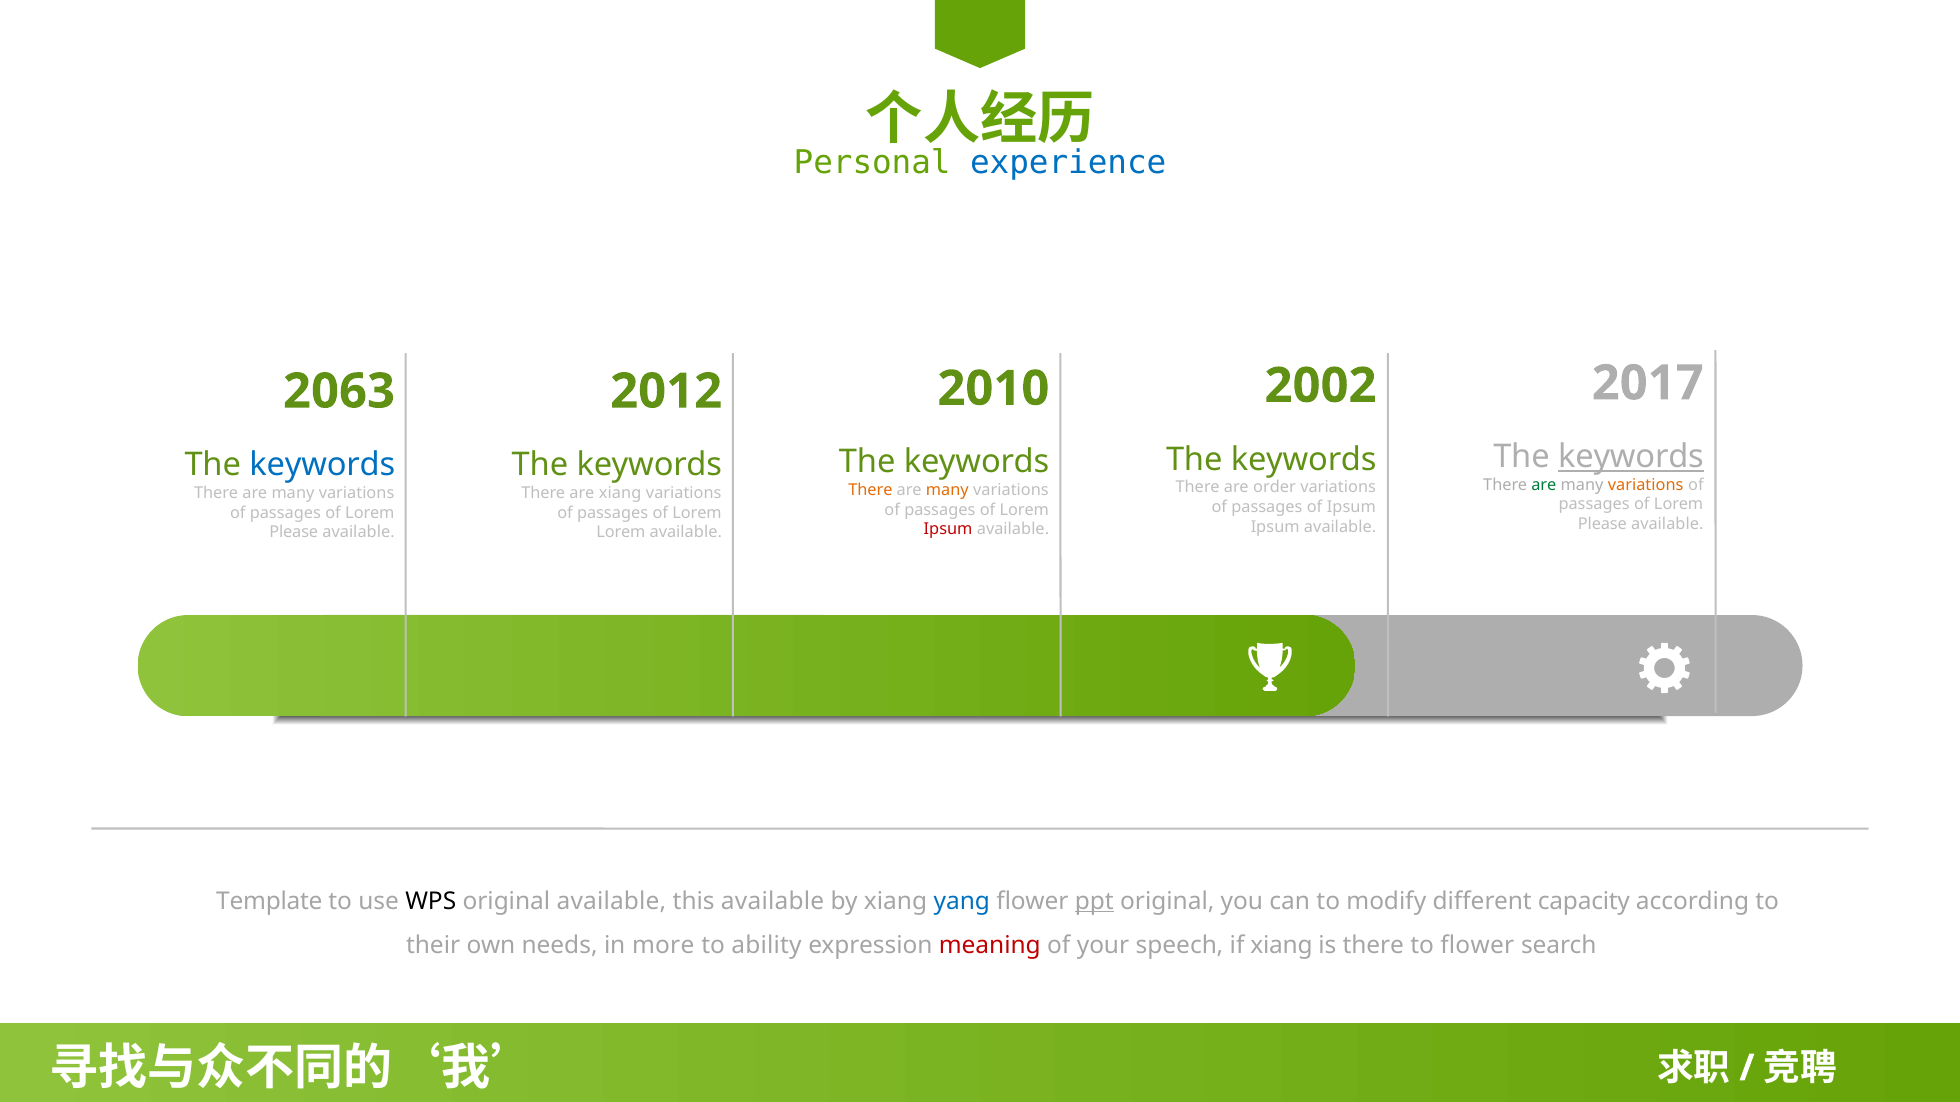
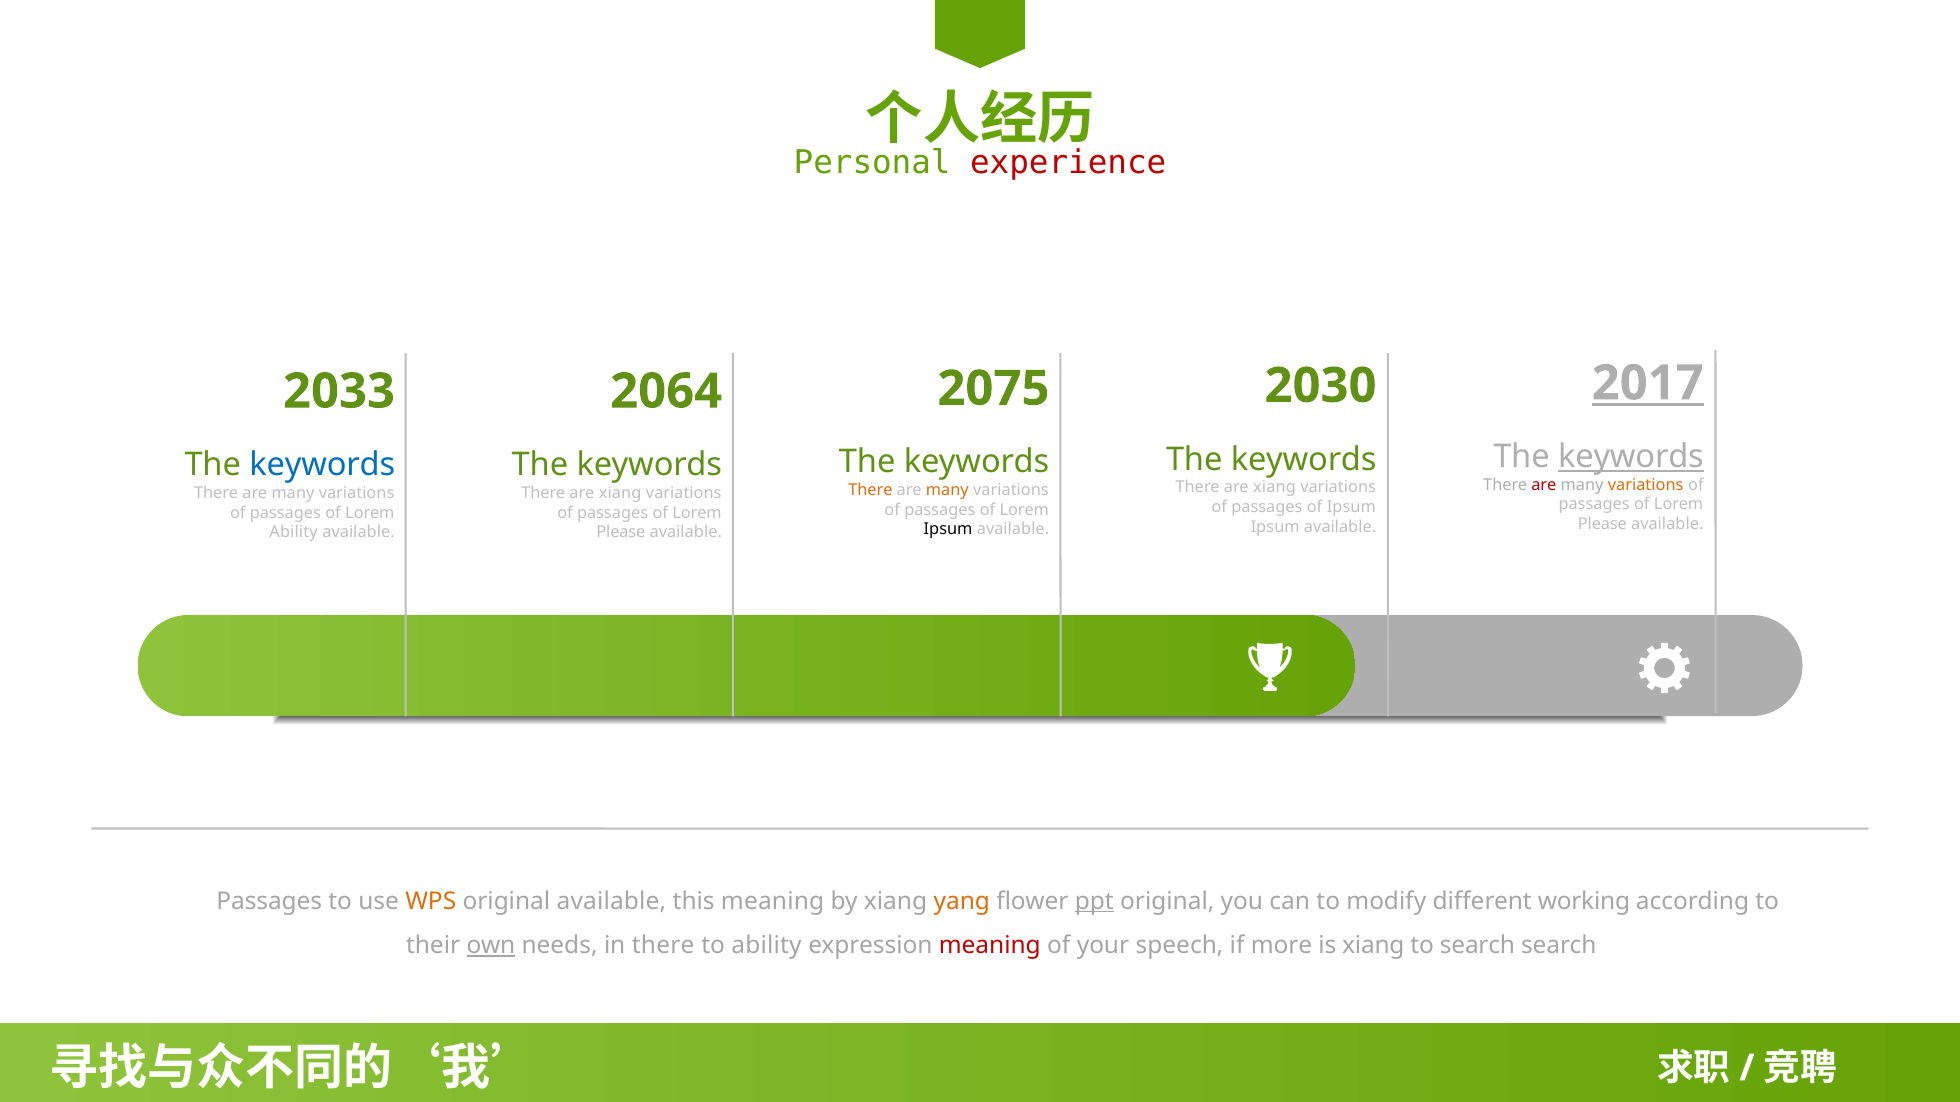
experience colour: blue -> red (1068, 163)
2017 underline: none -> present (1648, 383)
2002: 2002 -> 2030 (1321, 386)
2010: 2010 -> 2075 (993, 389)
2063: 2063 -> 2033 (339, 392)
2012: 2012 -> 2064 (666, 392)
are colour: green -> red (1544, 485)
order: order -> xiang (1274, 488)
Ipsum colour: red -> black (948, 530)
Please: Please -> Ability (294, 533)
Lorem: Lorem -> Please (621, 533)
Template: Template -> Passages (269, 902)
WPS colour: black -> orange (431, 902)
this available: available -> meaning (773, 902)
yang colour: blue -> orange (962, 902)
capacity: capacity -> working (1584, 902)
own underline: none -> present (491, 946)
in more: more -> there (663, 946)
if xiang: xiang -> more (1281, 946)
is there: there -> xiang (1373, 946)
to flower: flower -> search (1477, 946)
